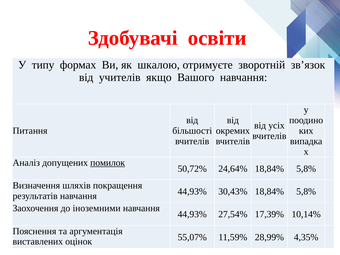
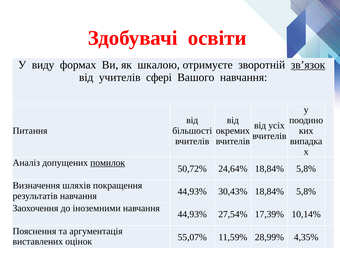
типу: типу -> виду (43, 65)
зв’язок underline: none -> present (308, 65)
якщо: якщо -> сфері (159, 77)
